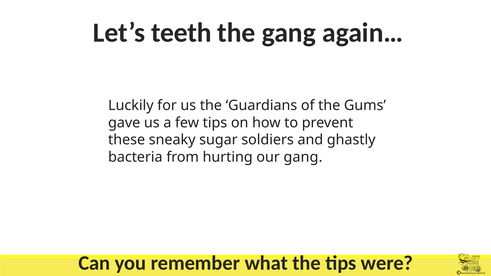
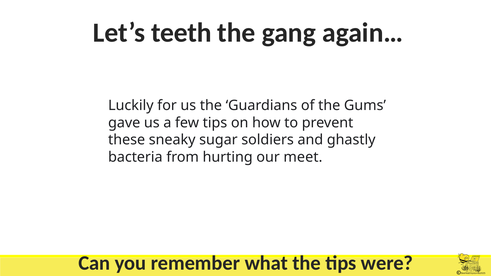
our gang: gang -> meet (303, 157)
